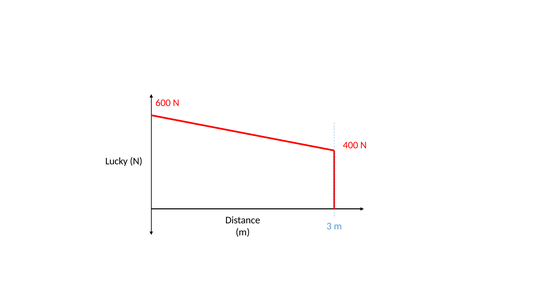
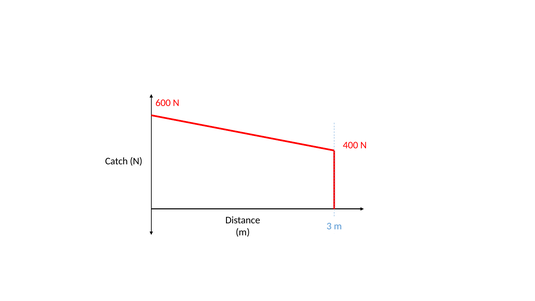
Lucky: Lucky -> Catch (116, 161)
